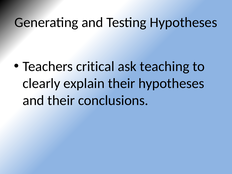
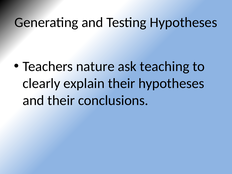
critical: critical -> nature (95, 66)
